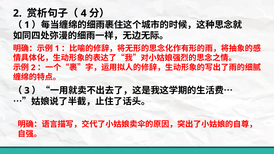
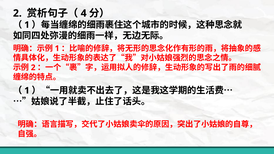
3: 3 -> 1 (27, 91)
